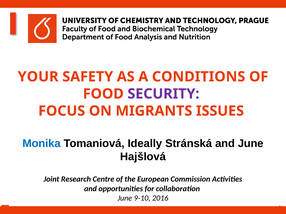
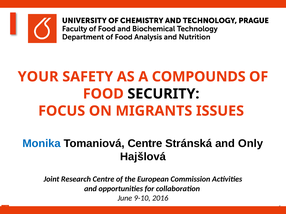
CONDITIONS: CONDITIONS -> COMPOUNDS (199, 77)
SECURITY colour: purple -> black (163, 94)
Tomaniová Ideally: Ideally -> Centre (145, 144)
and June: June -> Only (251, 144)
